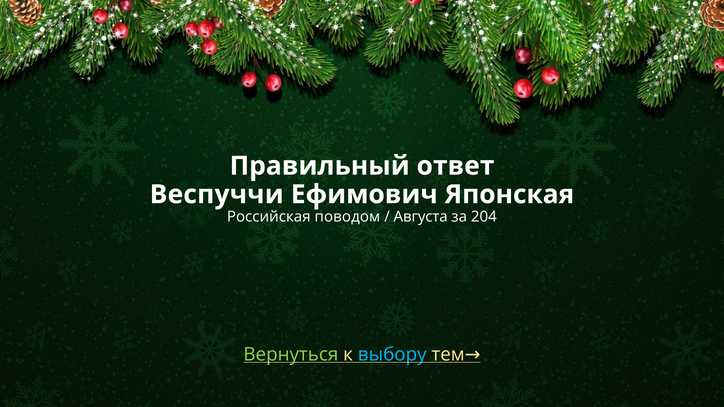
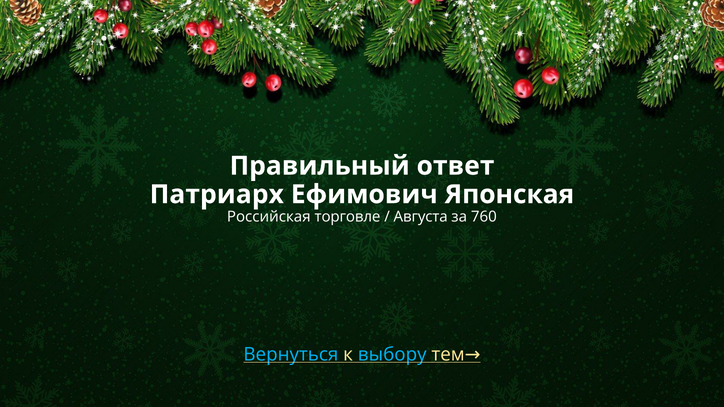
Веспуччи: Веспуччи -> Патриарх (217, 195)
поводом: поводом -> торговле (347, 217)
204: 204 -> 760 (484, 217)
Вернуться colour: light green -> light blue (291, 355)
